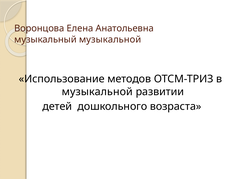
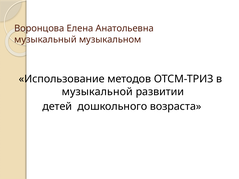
музыкальный музыкальной: музыкальной -> музыкальном (110, 40)
